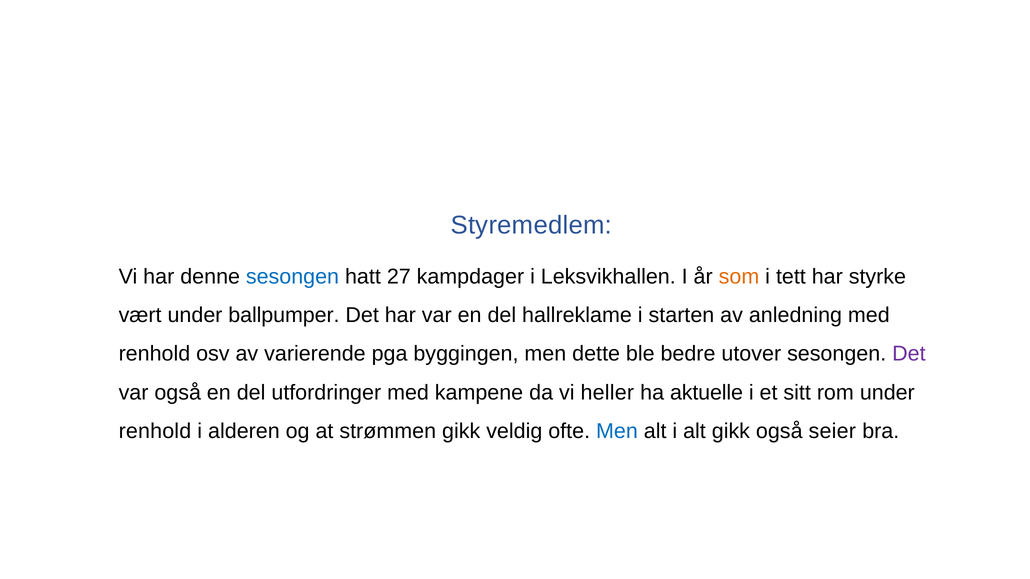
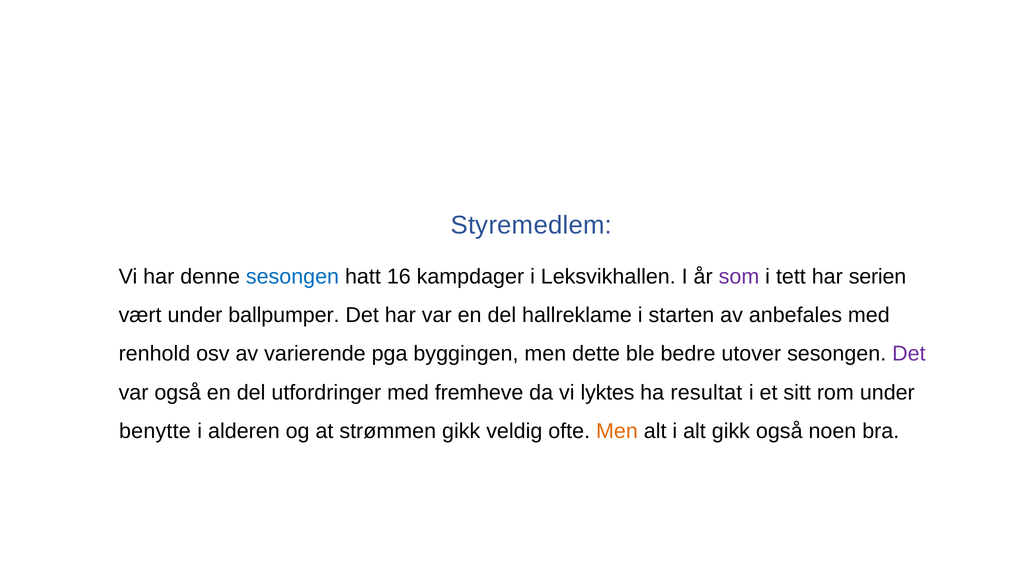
27: 27 -> 16 (399, 277)
som colour: orange -> purple (739, 277)
styrke: styrke -> serien (878, 277)
anledning: anledning -> anbefales (795, 315)
kampene: kampene -> fremheve (479, 393)
heller: heller -> lyktes (608, 393)
aktuelle: aktuelle -> resultat (706, 393)
renhold: renhold -> benytte (155, 431)
Men colour: blue -> orange (617, 431)
seier: seier -> noen (832, 431)
